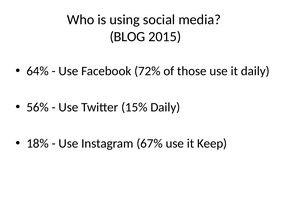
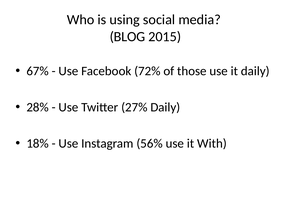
64%: 64% -> 67% (38, 71)
56%: 56% -> 28% (38, 107)
15%: 15% -> 27% (134, 107)
67%: 67% -> 56% (150, 144)
Keep: Keep -> With (212, 144)
